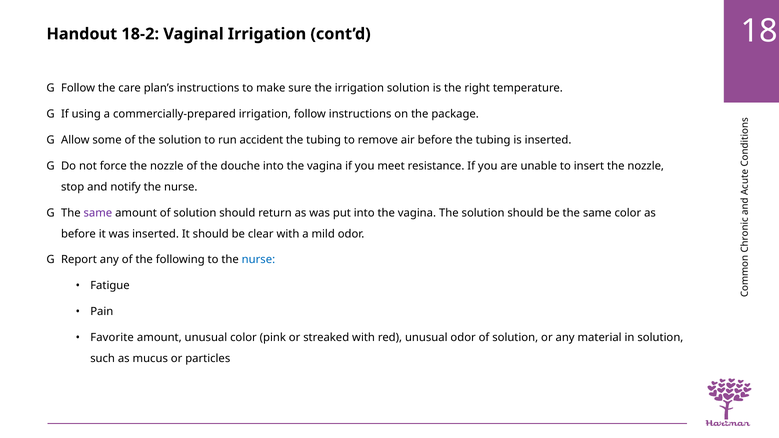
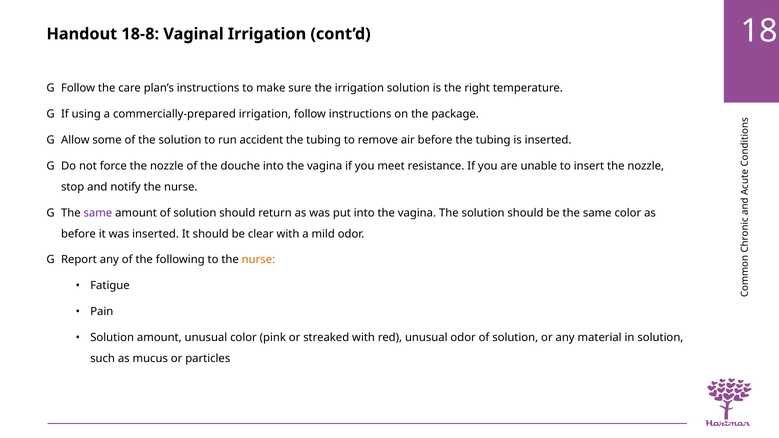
18-2: 18-2 -> 18-8 (140, 34)
nurse colour: blue -> orange (258, 260)
Favorite: Favorite -> Solution (112, 338)
